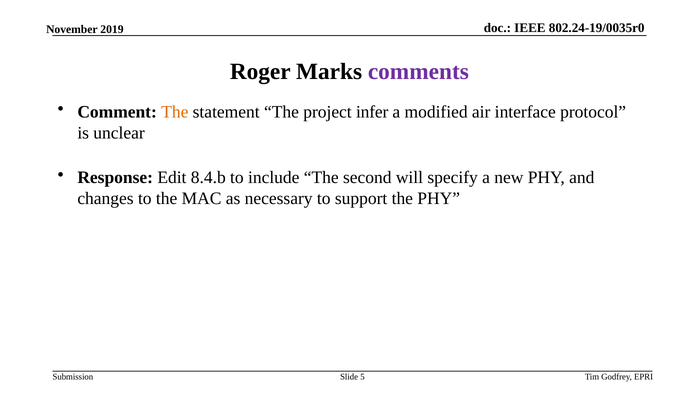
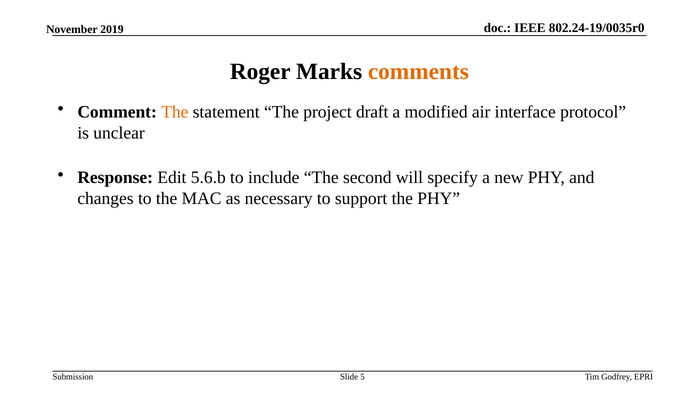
comments colour: purple -> orange (418, 72)
infer: infer -> draft (372, 112)
8.4.b: 8.4.b -> 5.6.b (208, 178)
